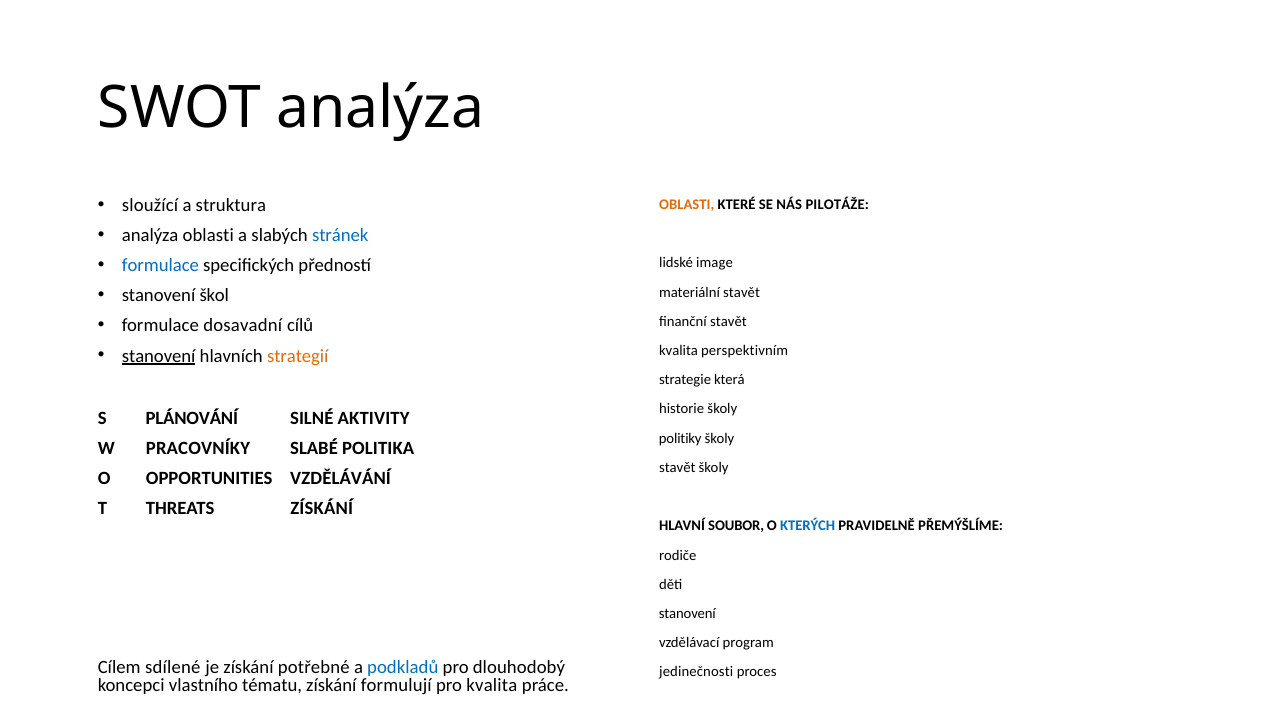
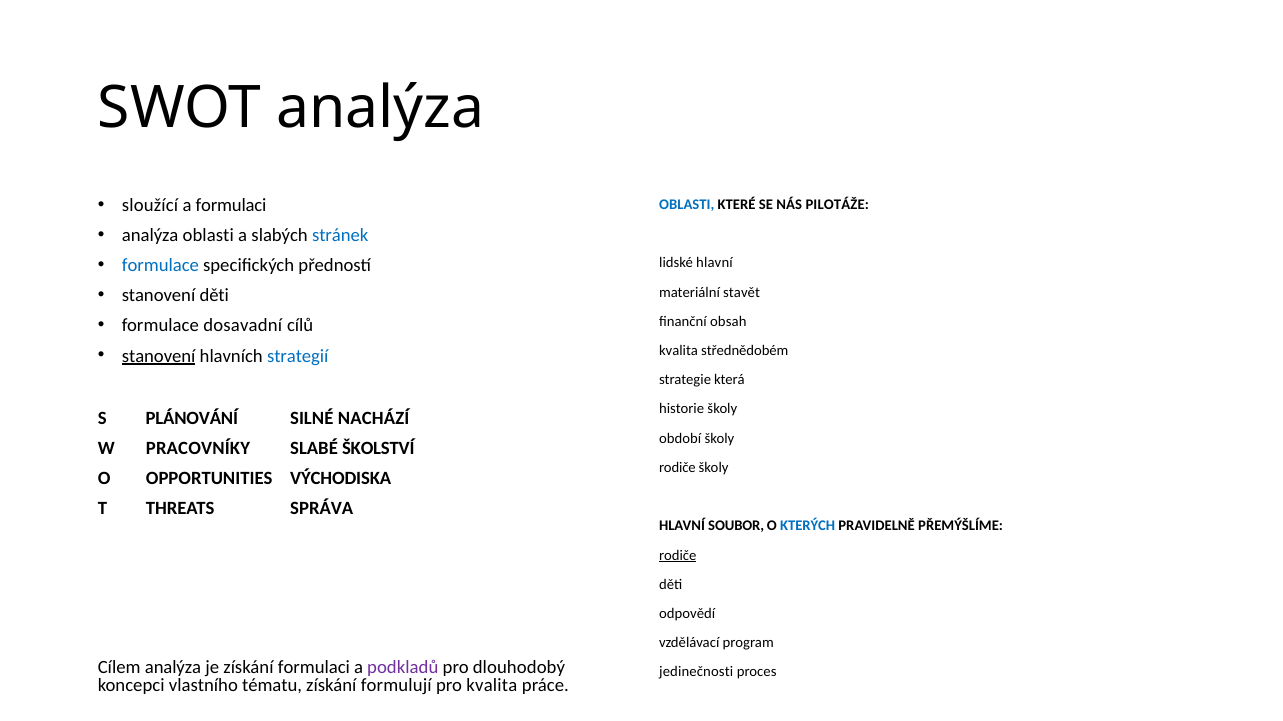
a struktura: struktura -> formulaci (231, 205)
OBLASTI colour: orange -> blue (687, 205)
lidské image: image -> hlavní (714, 263)
stanovení škol: škol -> děti (214, 296)
finanční stavět: stavět -> obsah (728, 322)
perspektivním: perspektivním -> střednědobém (745, 351)
strategií colour: orange -> blue (298, 356)
AKTIVITY: AKTIVITY -> NACHÁZÍ (374, 419)
politiky: politiky -> období (680, 439)
POLITIKA: POLITIKA -> ŠKOLSTVÍ (378, 449)
stavět: stavět -> rodiče (677, 468)
VZDĚLÁVÁNÍ: VZDĚLÁVÁNÍ -> VÝCHODISKA (341, 479)
THREATS ZÍSKÁNÍ: ZÍSKÁNÍ -> SPRÁVA (322, 509)
rodiče underline: none -> present (678, 556)
stanovení: stanovení -> odpovědí (687, 614)
Cílem sdílené: sdílené -> analýza (173, 668)
získání potřebné: potřebné -> formulaci (314, 668)
podkladů colour: blue -> purple (403, 668)
